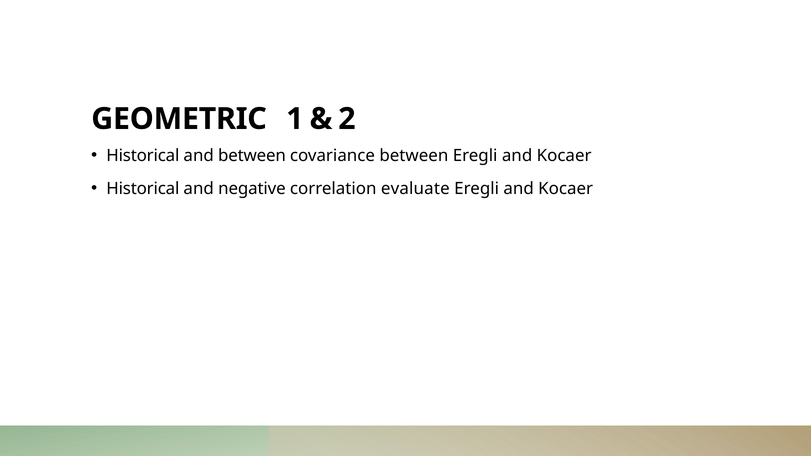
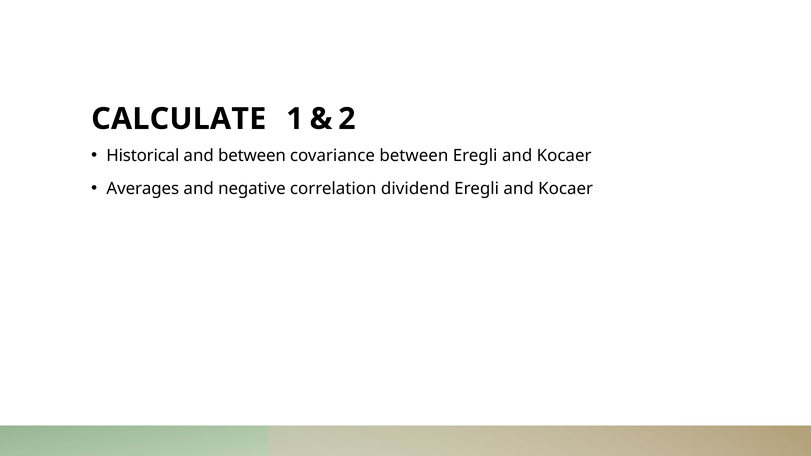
GEOMETRIC: GEOMETRIC -> CALCULATE (179, 119)
Historical: Historical -> Averages (143, 189)
evaluate: evaluate -> dividend (415, 189)
